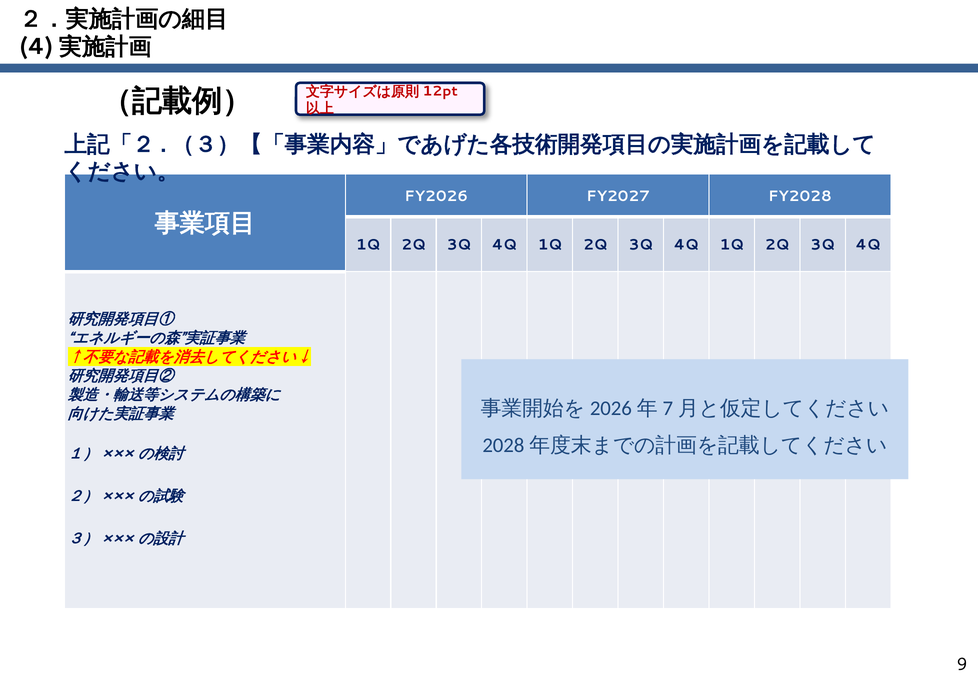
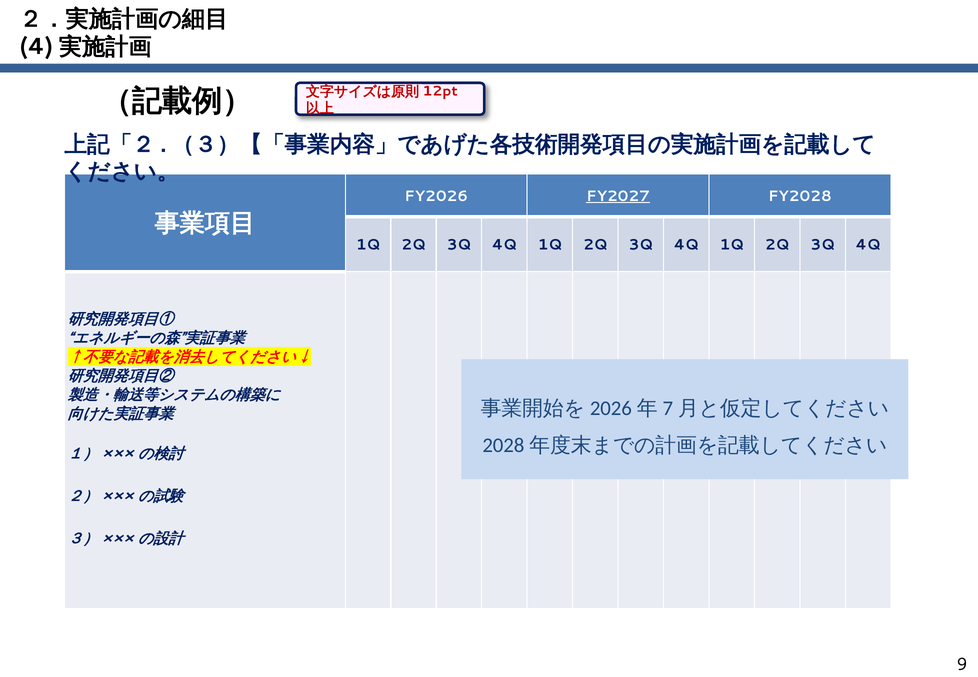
FY2027 underline: none -> present (618, 196)
